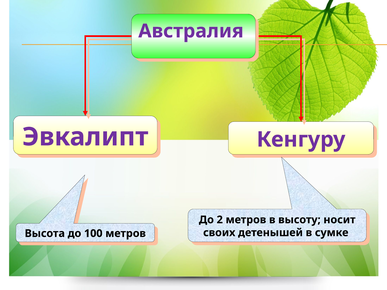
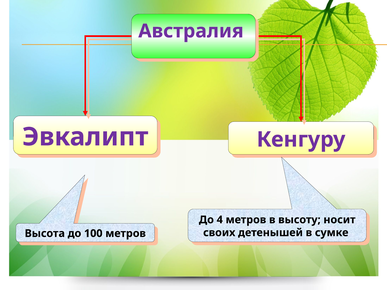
2: 2 -> 4 (220, 220)
